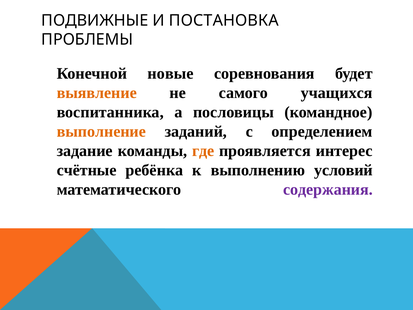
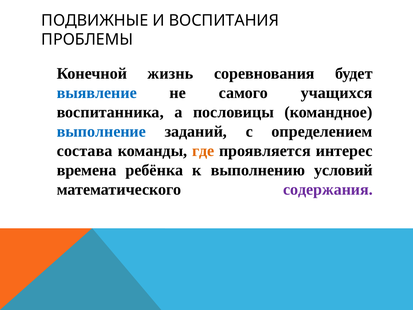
ПОСТАНОВКА: ПОСТАНОВКА -> ВОСПИТАНИЯ (224, 20)
новые: новые -> жизнь (171, 74)
выявление colour: orange -> blue (97, 93)
выполнение colour: orange -> blue (101, 131)
задание: задание -> состава (85, 151)
счётные: счётные -> времена (87, 170)
